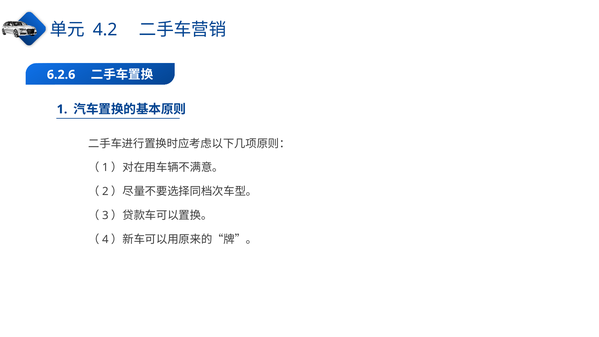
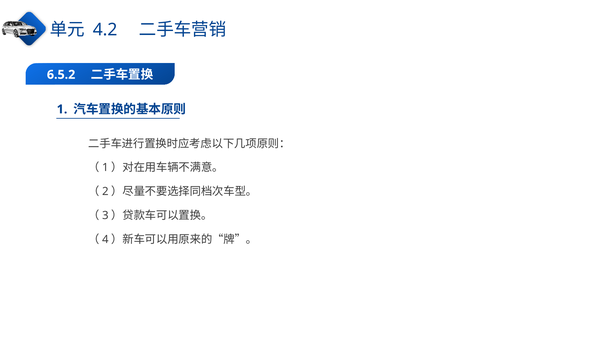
6.2.6: 6.2.6 -> 6.5.2 (61, 75)
